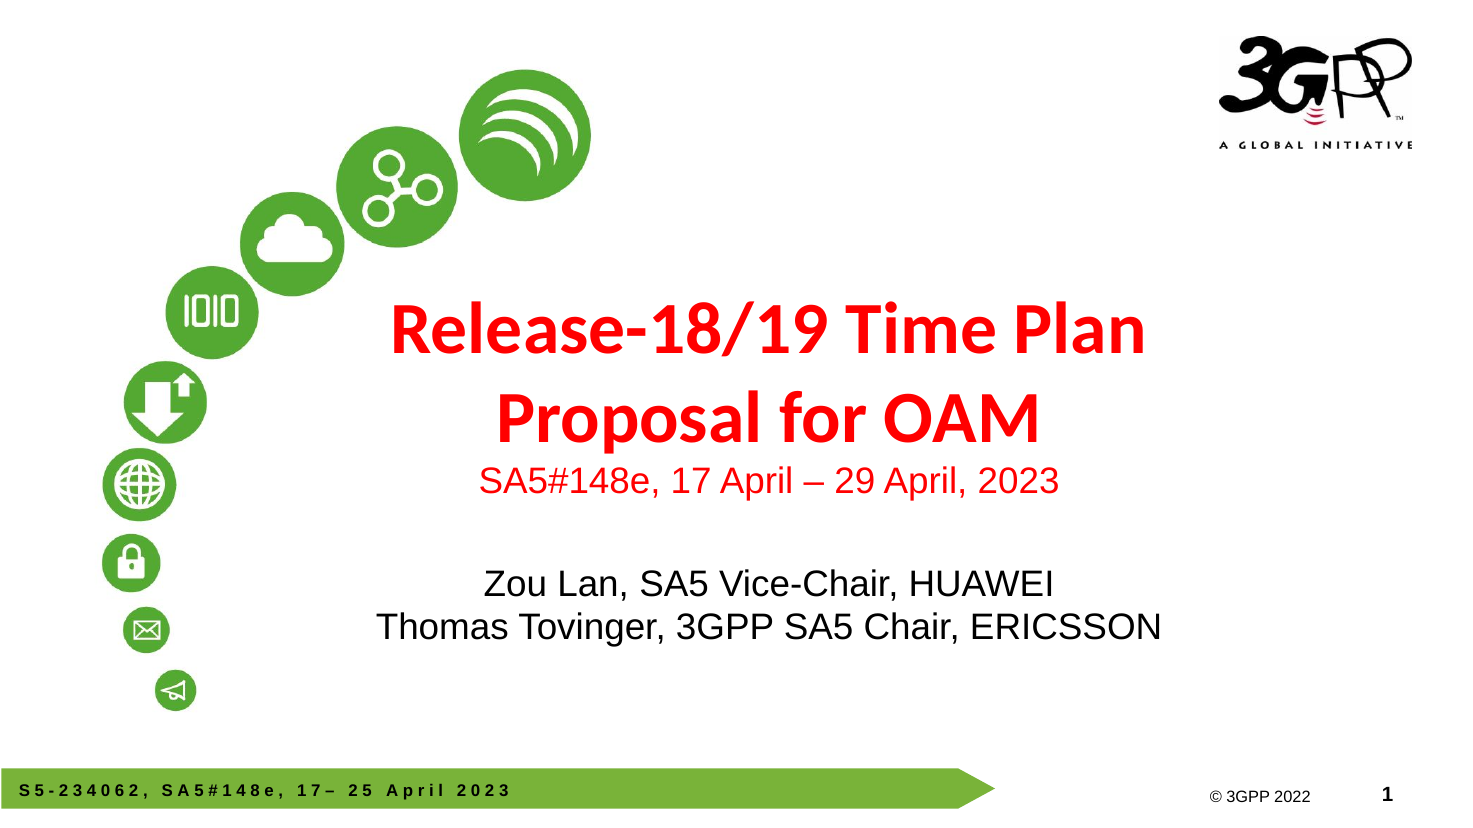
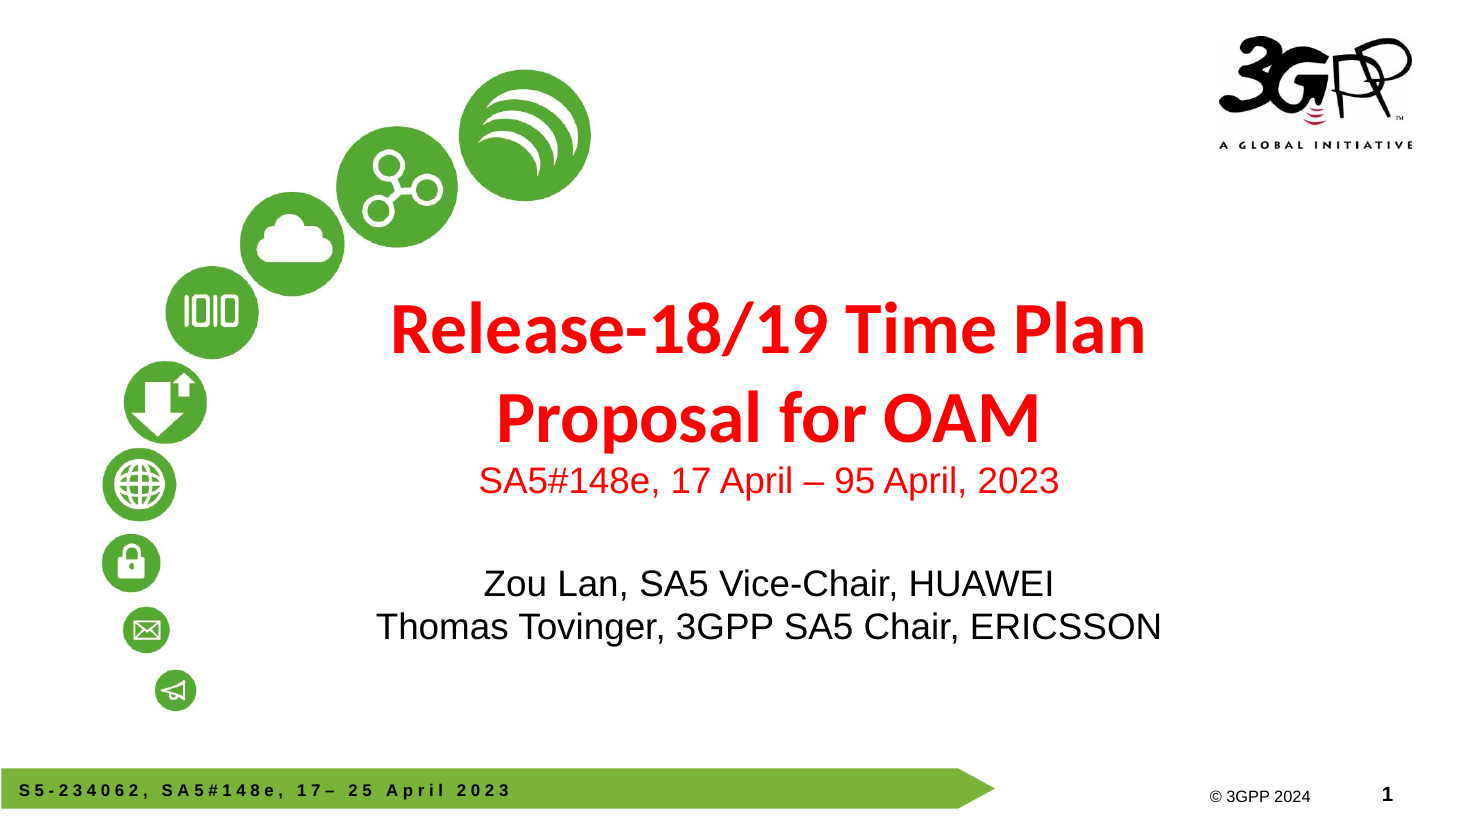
29: 29 -> 95 (855, 482)
2022: 2022 -> 2024 (1292, 797)
